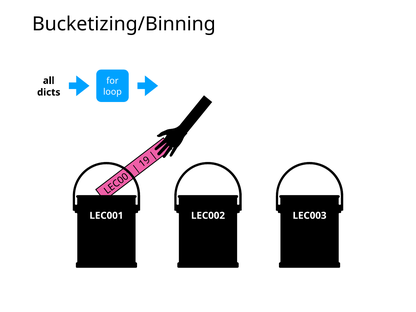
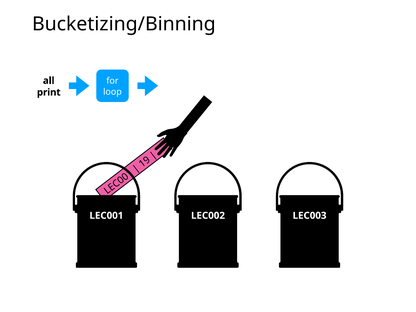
dicts: dicts -> print (49, 92)
